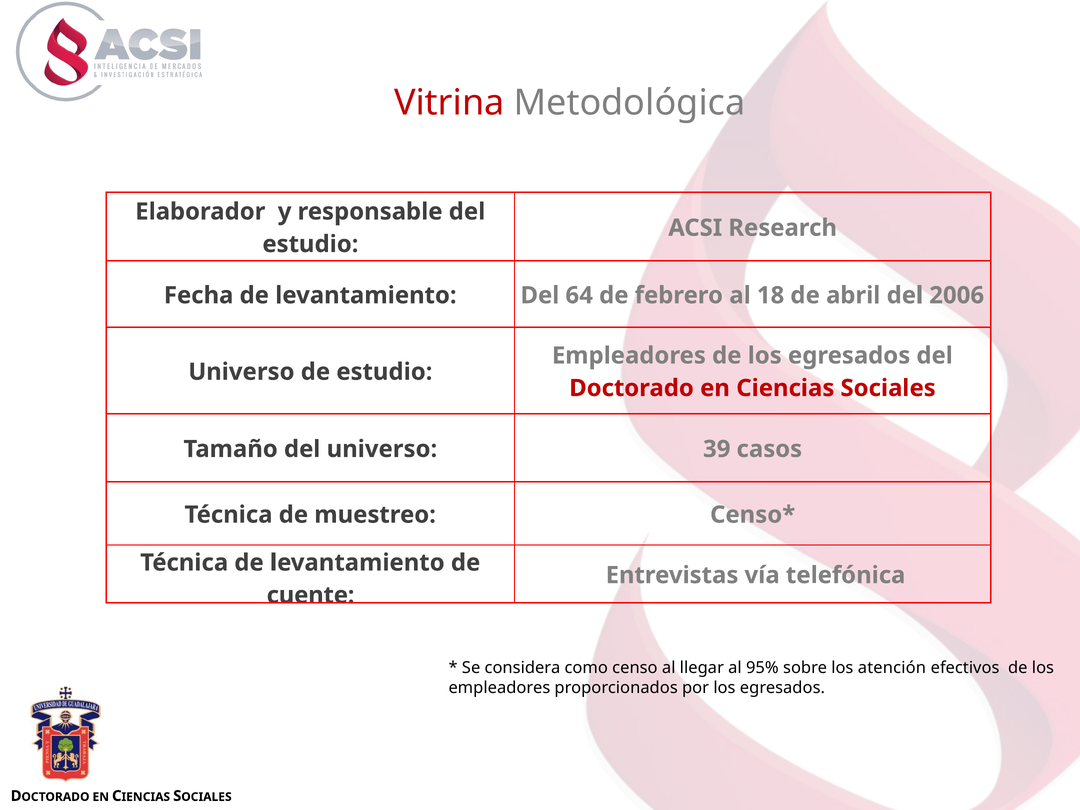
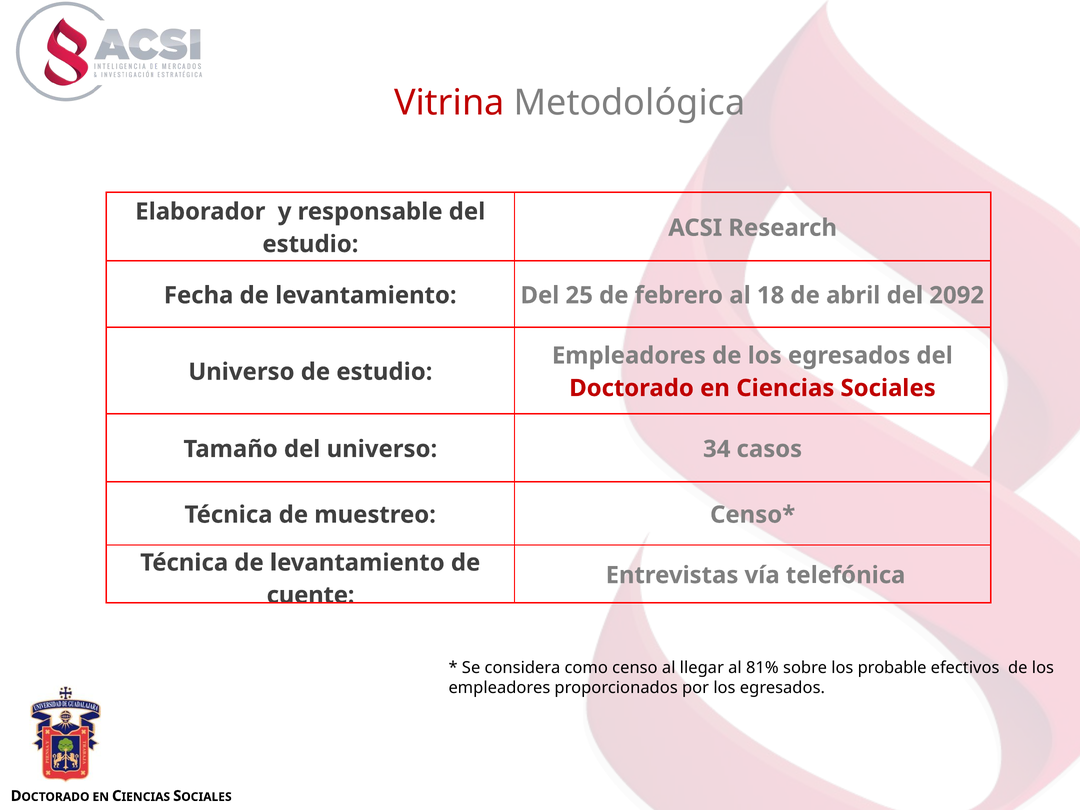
64: 64 -> 25 (579, 295)
2006: 2006 -> 2092 (957, 295)
39: 39 -> 34 (717, 449)
95%: 95% -> 81% (762, 668)
atención: atención -> probable (892, 668)
